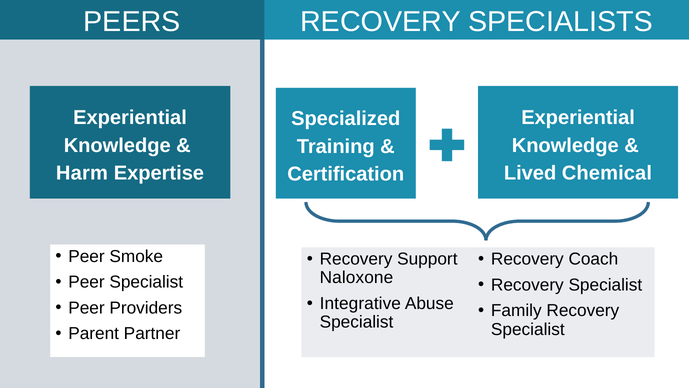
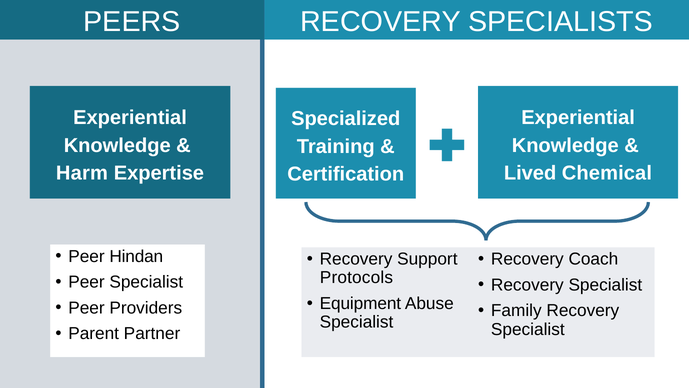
Smoke: Smoke -> Hindan (136, 256)
Naloxone: Naloxone -> Protocols (356, 277)
Integrative: Integrative -> Equipment (360, 303)
